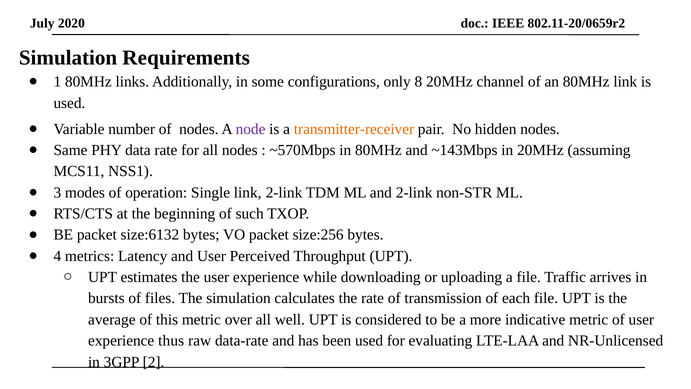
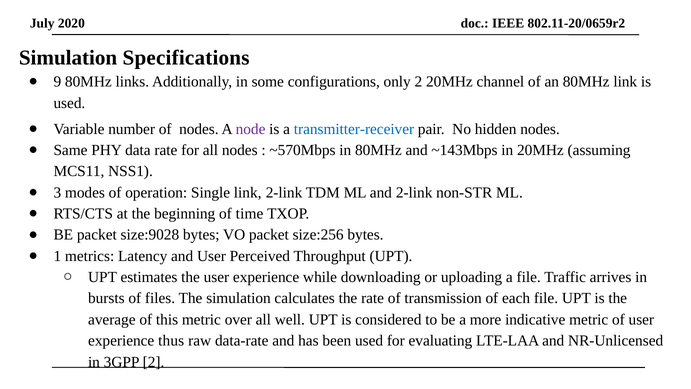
Requirements: Requirements -> Specifications (186, 58)
1: 1 -> 9 (57, 82)
only 8: 8 -> 2 (418, 82)
transmitter-receiver colour: orange -> blue (354, 129)
such: such -> time (250, 213)
size:6132: size:6132 -> size:9028 (150, 235)
4: 4 -> 1 (57, 256)
